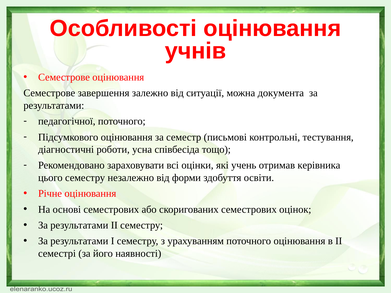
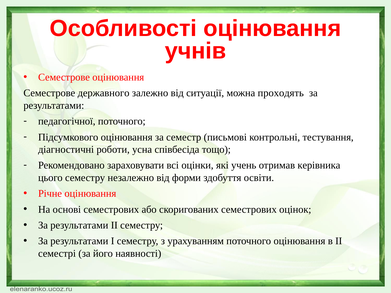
завершення: завершення -> державного (104, 93)
документа: документа -> проходять (281, 93)
